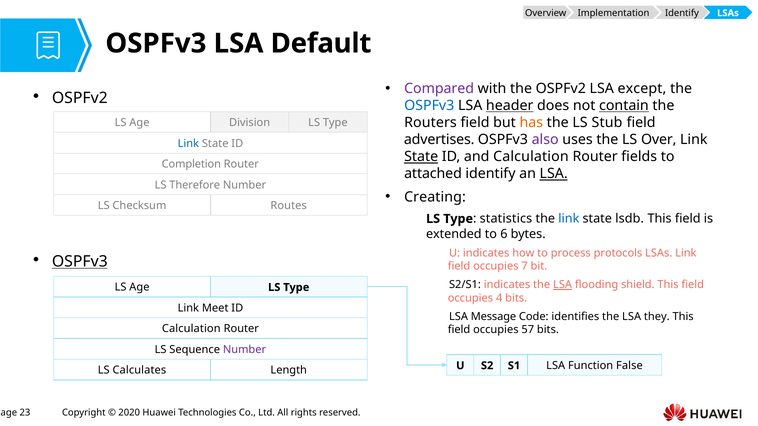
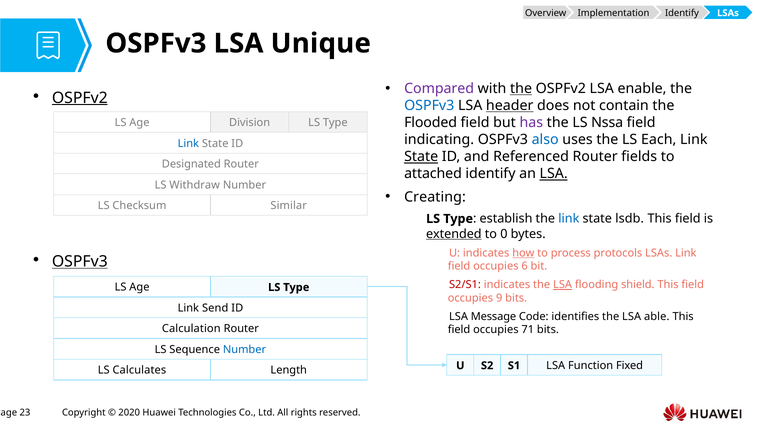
Default: Default -> Unique (321, 43)
the underline: none -> present (521, 89)
except: except -> enable (642, 89)
OSPFv2 underline: none -> present (80, 98)
contain underline: present -> none (624, 106)
Routers: Routers -> Flooded (431, 123)
has colour: orange -> purple (531, 123)
Stub: Stub -> Nssa (607, 123)
advertises: advertises -> indicating (439, 140)
also colour: purple -> blue (545, 140)
Over: Over -> Each (659, 140)
and Calculation: Calculation -> Referenced (531, 157)
Completion: Completion -> Designated (191, 164)
Therefore: Therefore -> Withdraw (195, 185)
Routes: Routes -> Similar (289, 206)
statistics: statistics -> establish (506, 219)
extended underline: none -> present (454, 234)
6: 6 -> 0 (504, 234)
how underline: none -> present (523, 253)
7: 7 -> 6 (525, 267)
S2/S1 colour: black -> red (465, 285)
4: 4 -> 9 (499, 298)
Meet: Meet -> Send (215, 308)
they: they -> able (657, 317)
57: 57 -> 71 (528, 330)
Number colour: purple -> blue (245, 350)
False: False -> Fixed (630, 366)
